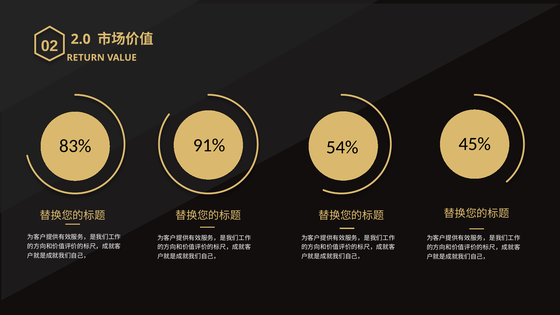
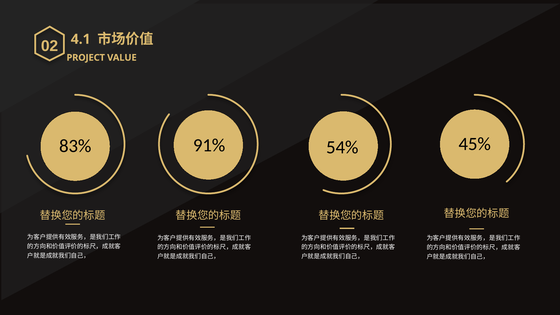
2.0: 2.0 -> 4.1 (81, 39)
RETURN: RETURN -> PROJECT (86, 58)
